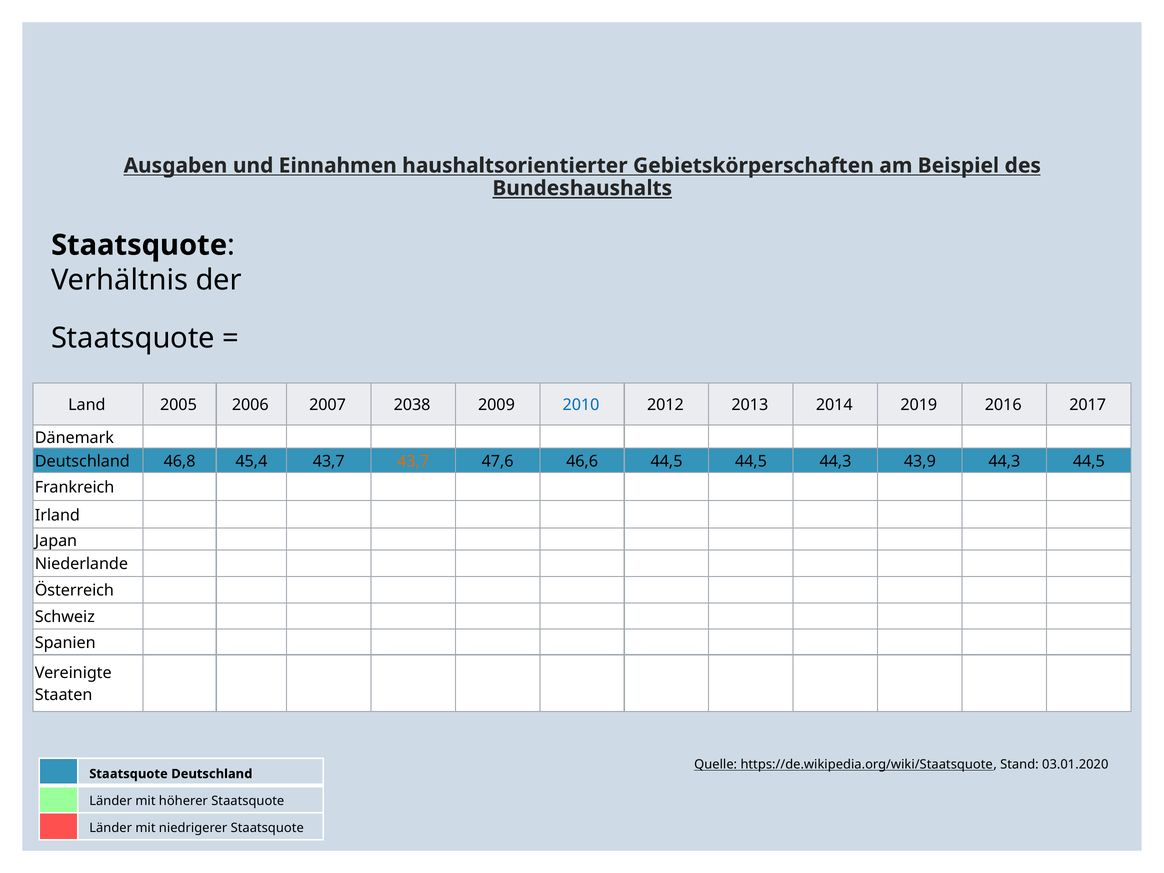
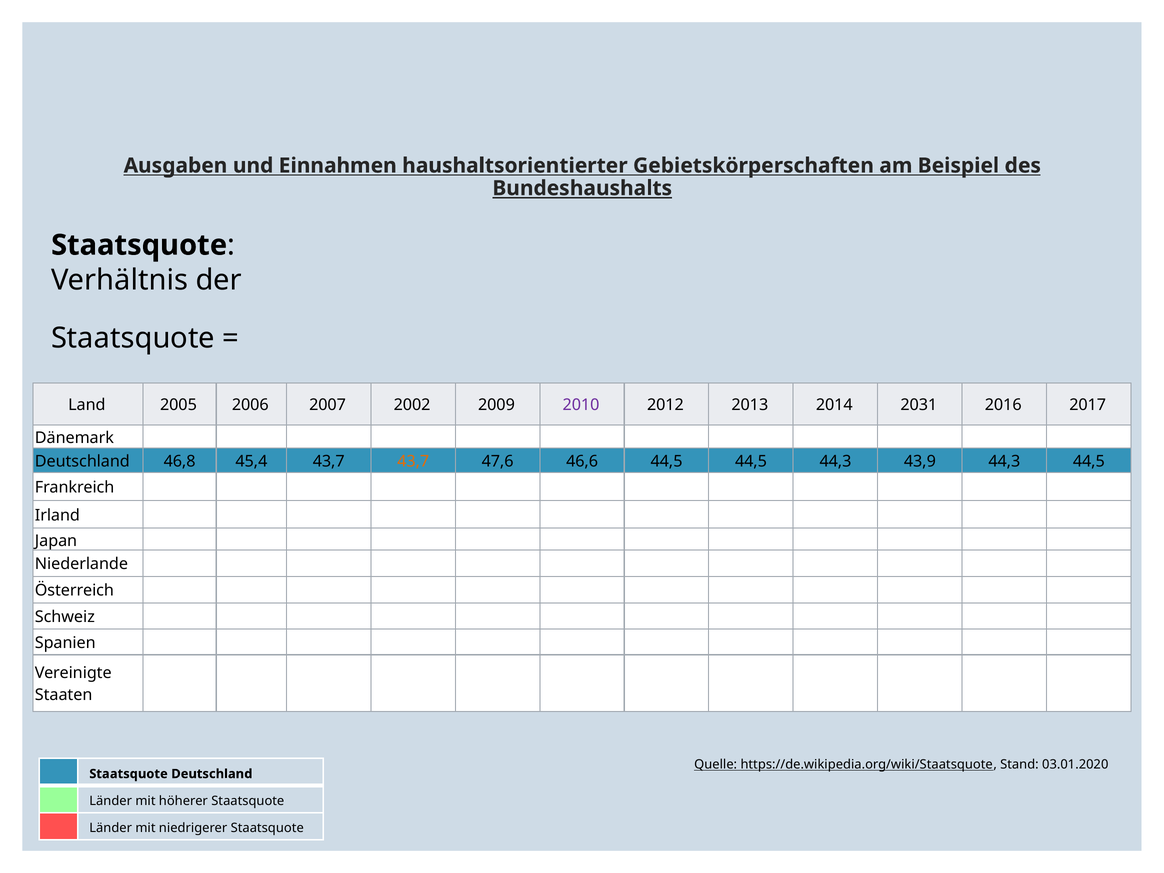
2038: 2038 -> 2002 (412, 405)
2010 colour: blue -> purple (581, 405)
2019: 2019 -> 2031 (919, 405)
